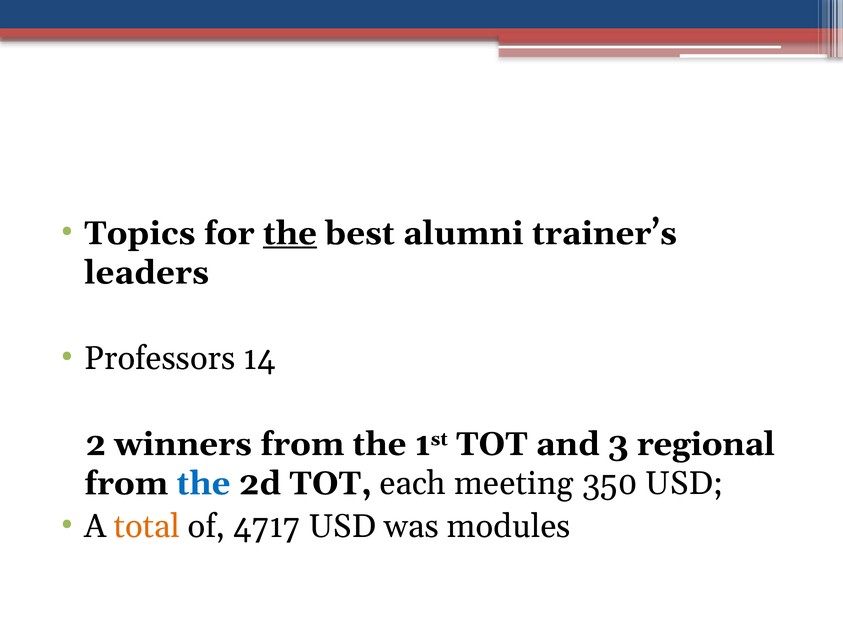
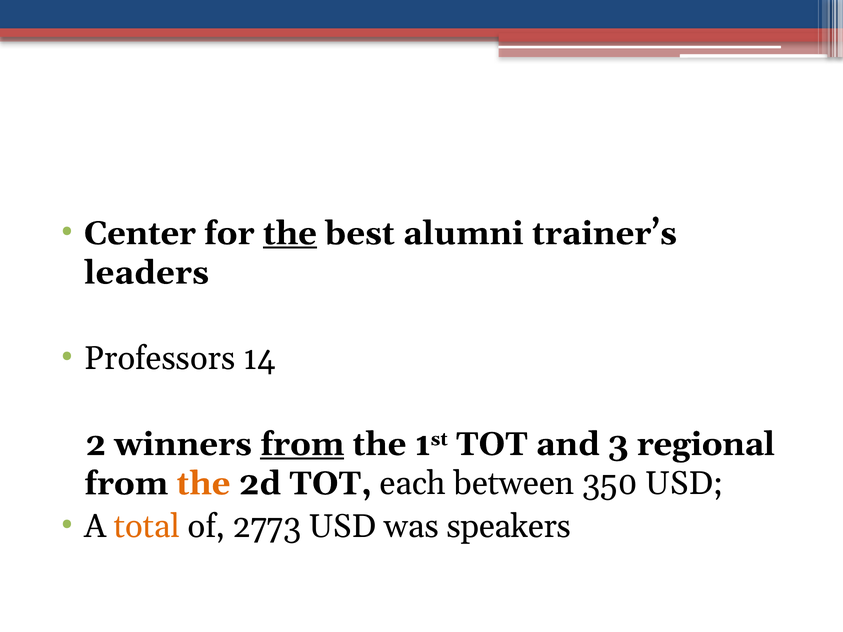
Topics: Topics -> Center (140, 233)
from underline: none -> present (302, 444)
the colour: blue -> orange (203, 484)
meeting: meeting -> between (514, 484)
4717: 4717 -> 2773 (267, 527)
modules: modules -> speakers (509, 527)
